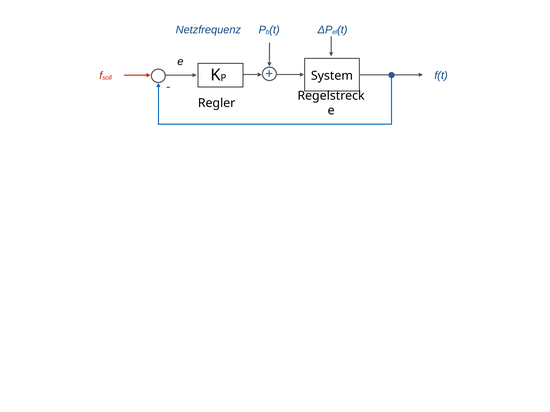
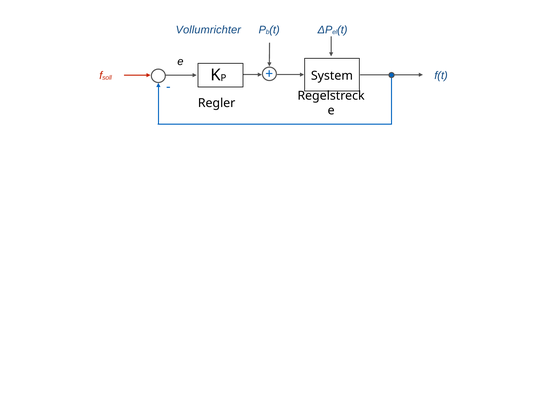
Netzfrequenz: Netzfrequenz -> Vollumrichter (208, 30)
